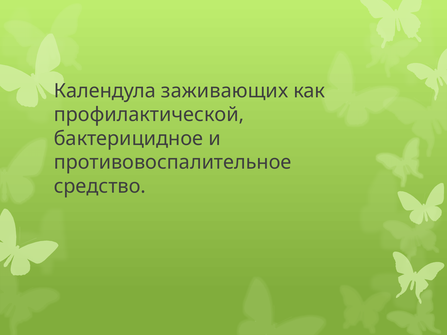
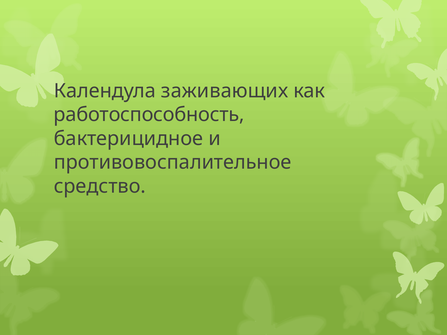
профилактической: профилактической -> работоспособность (149, 115)
